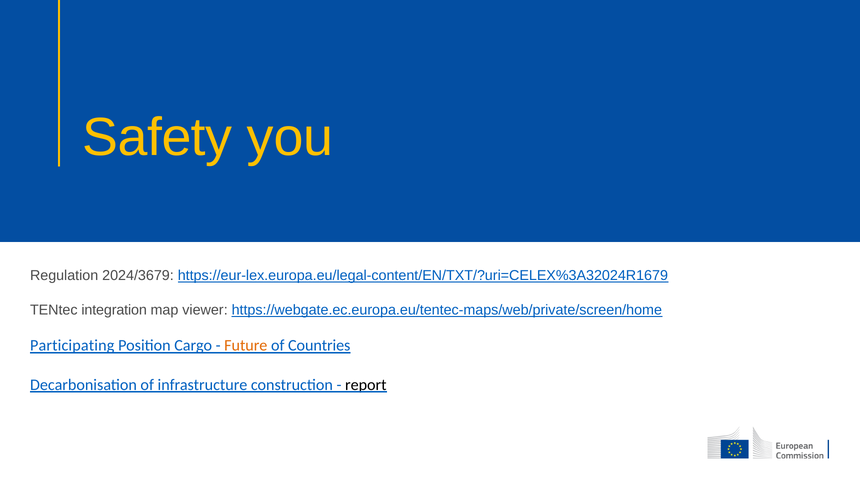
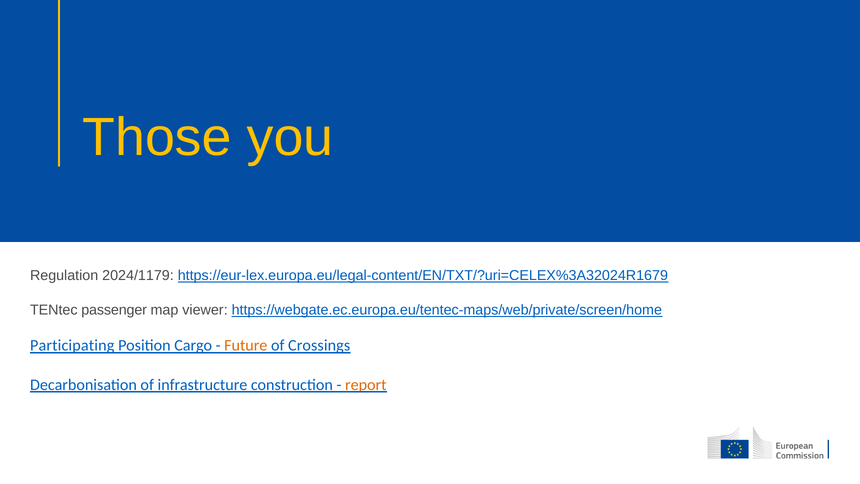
Safety: Safety -> Those (157, 137)
2024/3679: 2024/3679 -> 2024/1179 (138, 276)
integration: integration -> passenger (114, 310)
Countries: Countries -> Crossings (319, 345)
report colour: black -> orange (366, 385)
